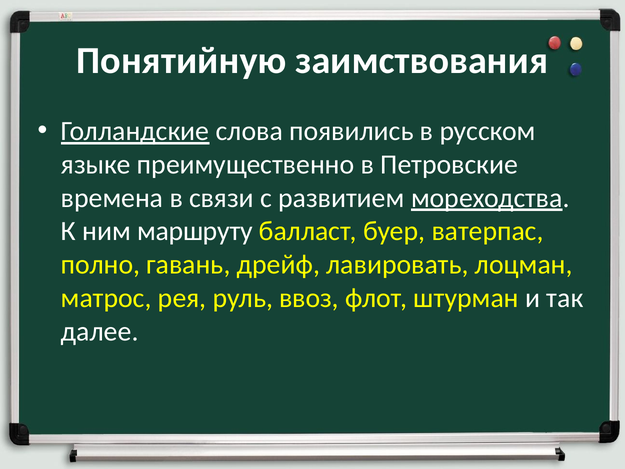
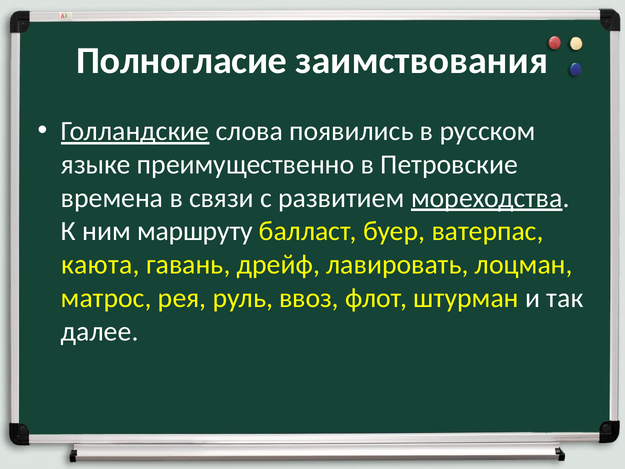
Понятийную: Понятийную -> Полногласие (182, 61)
полно: полно -> каюта (100, 264)
